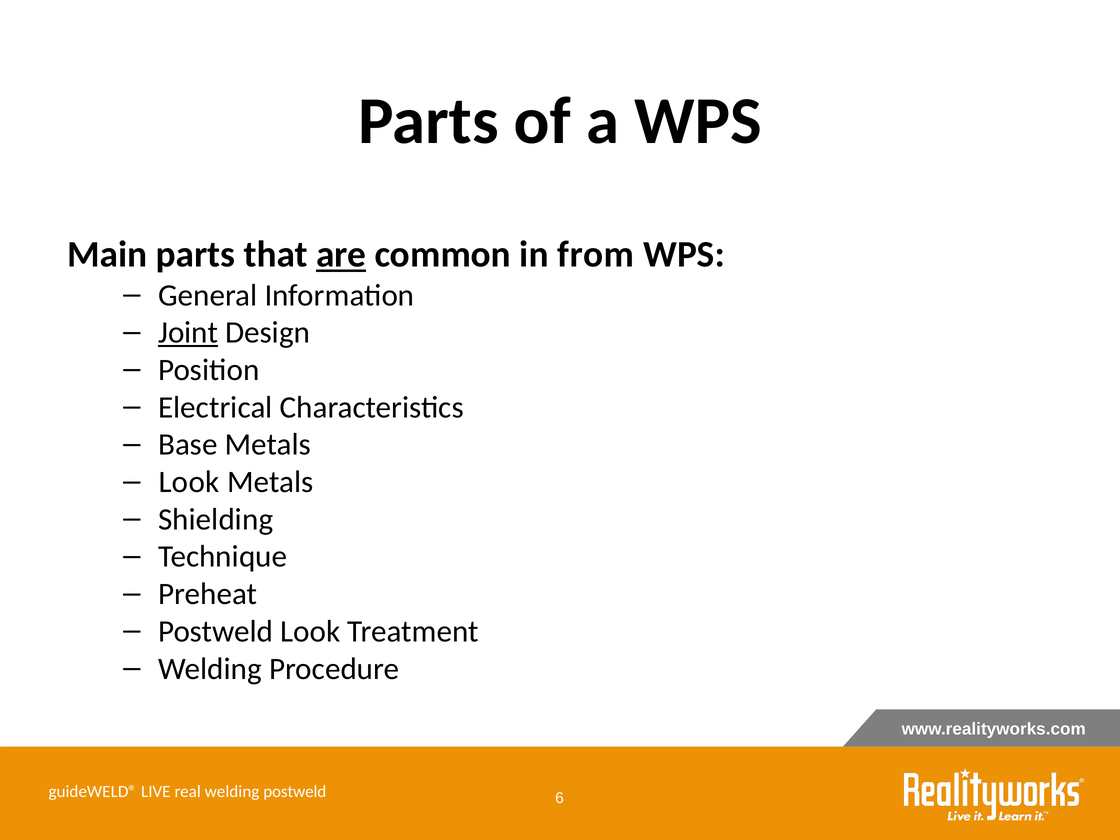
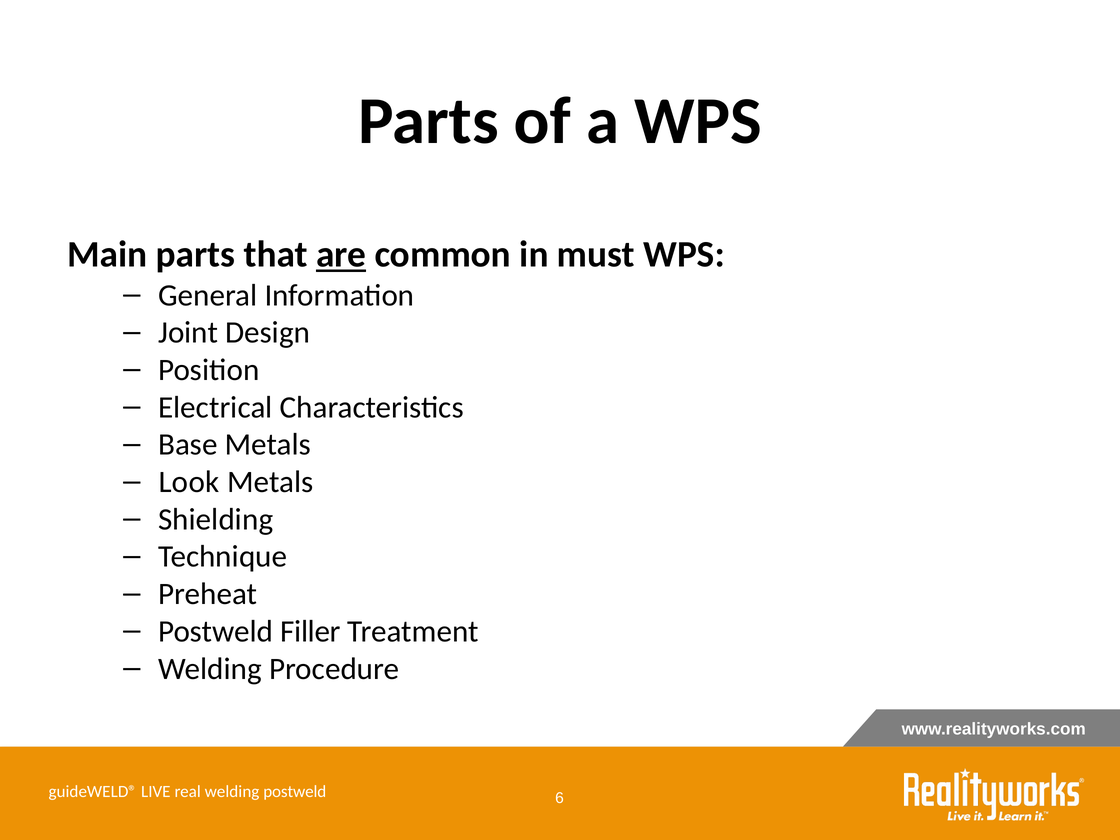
from: from -> must (596, 255)
Joint underline: present -> none (188, 333)
Postweld Look: Look -> Filler (311, 631)
